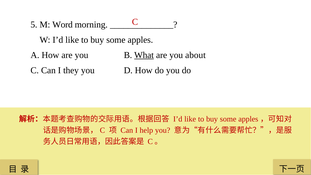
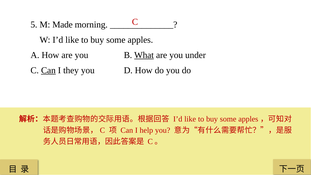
Word: Word -> Made (63, 25)
about: about -> under (196, 55)
Can underline: none -> present (48, 70)
